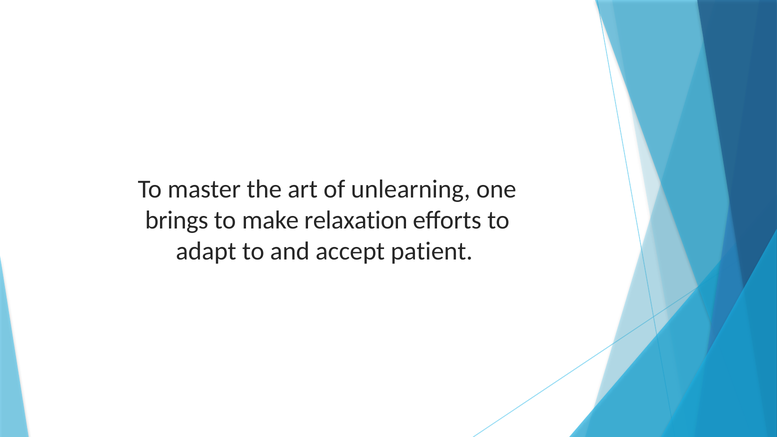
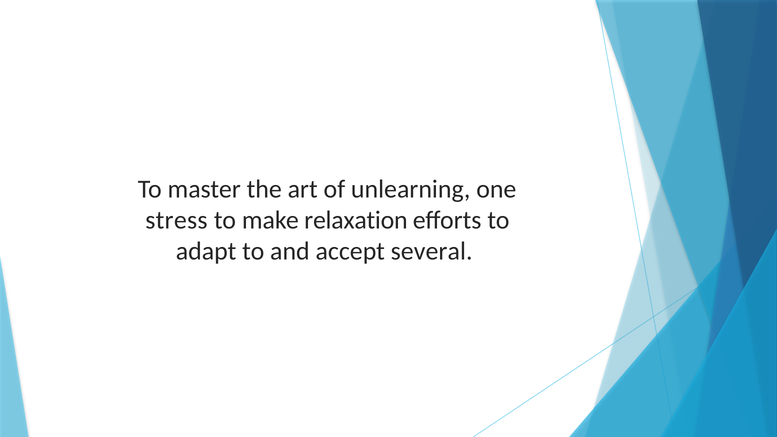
brings: brings -> stress (176, 220)
patient: patient -> several (432, 251)
